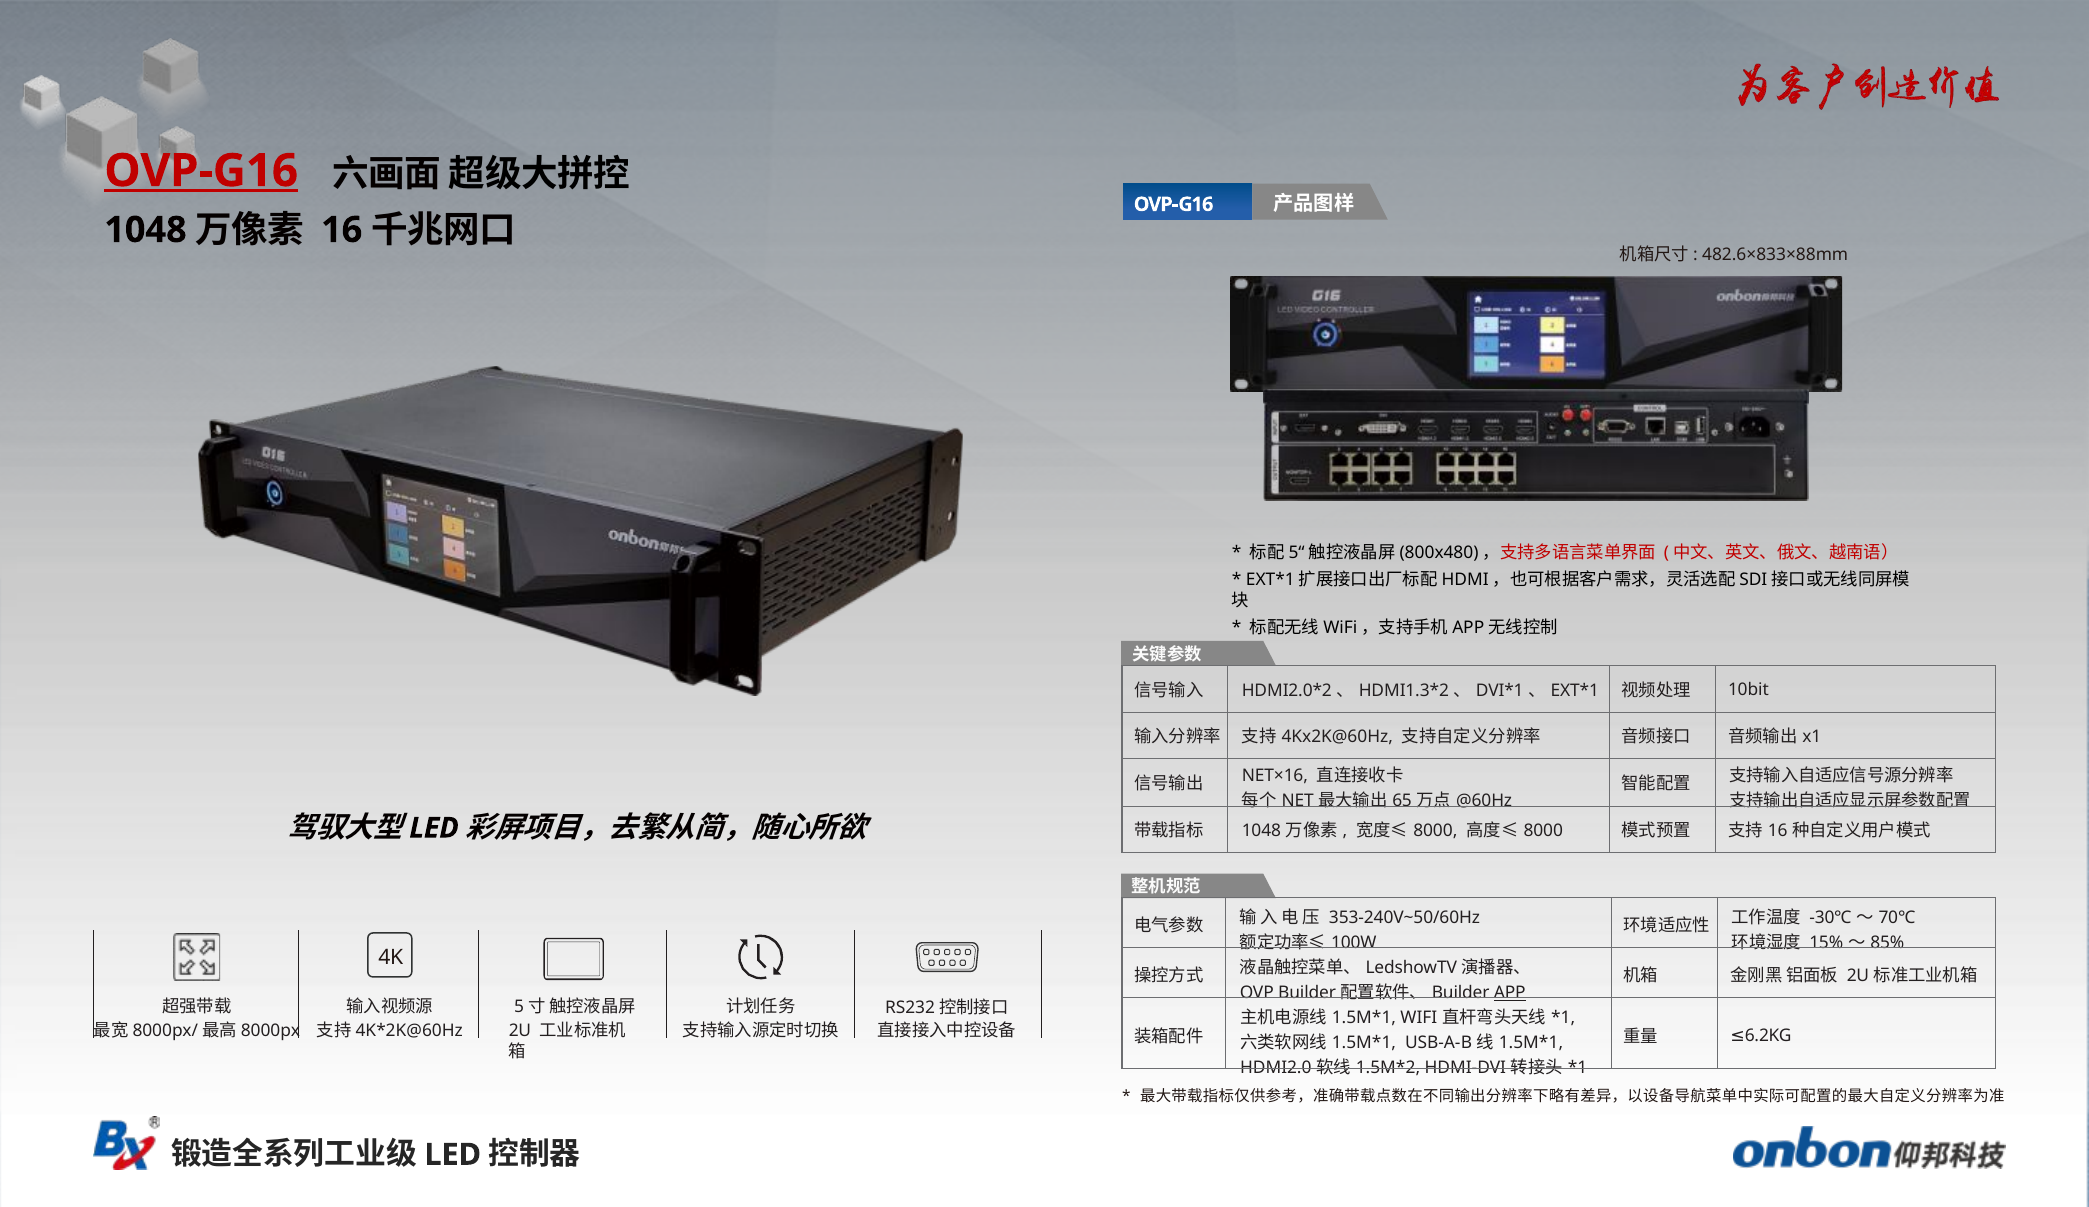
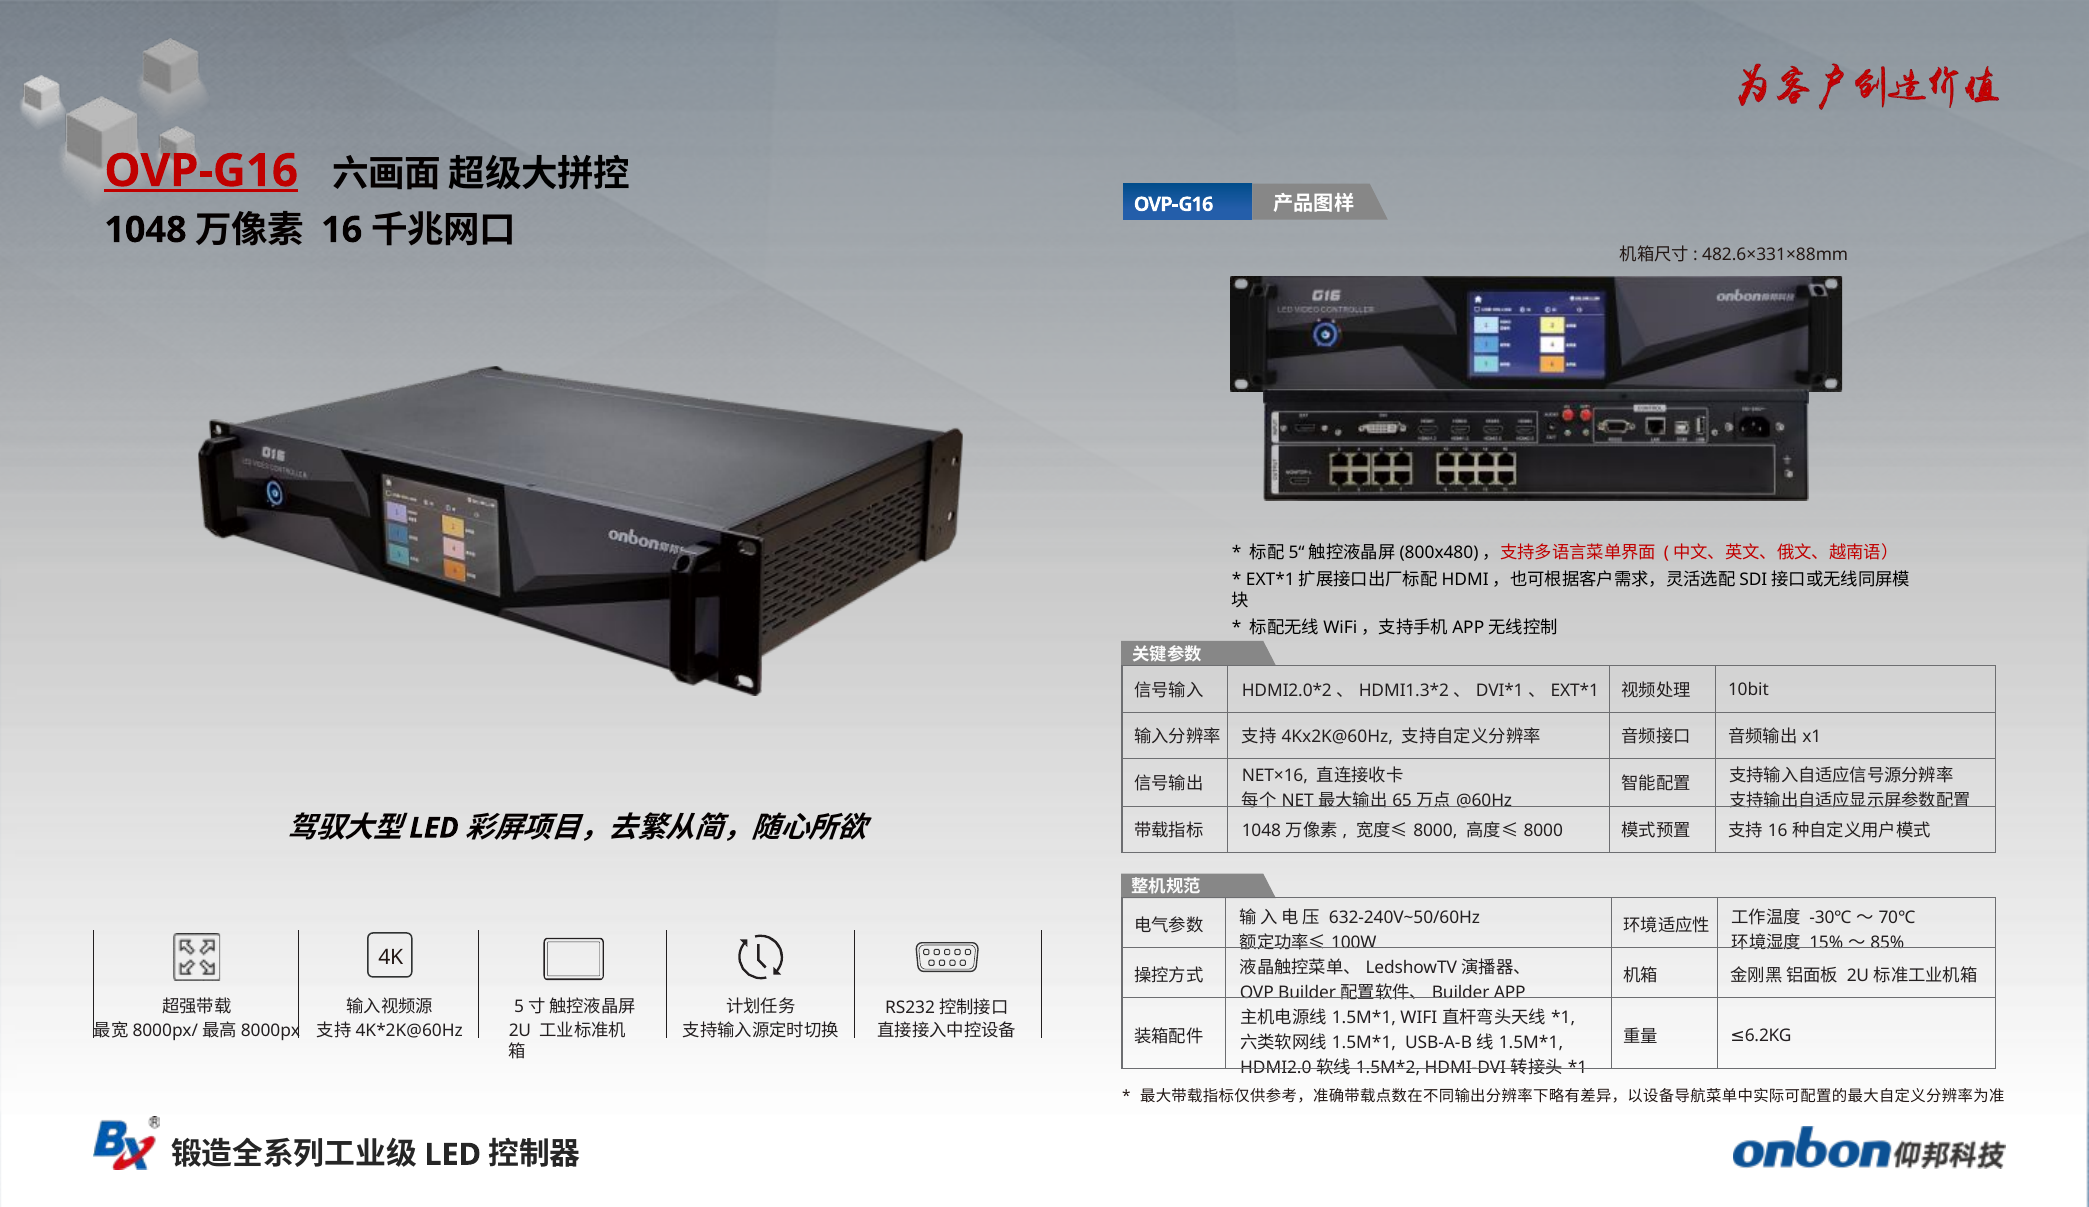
482.6×833×88mm: 482.6×833×88mm -> 482.6×331×88mm (1775, 255)
353-240V~50/60Hz: 353-240V~50/60Hz -> 632-240V~50/60Hz (1404, 917)
APP underline: present -> none (1510, 992)
